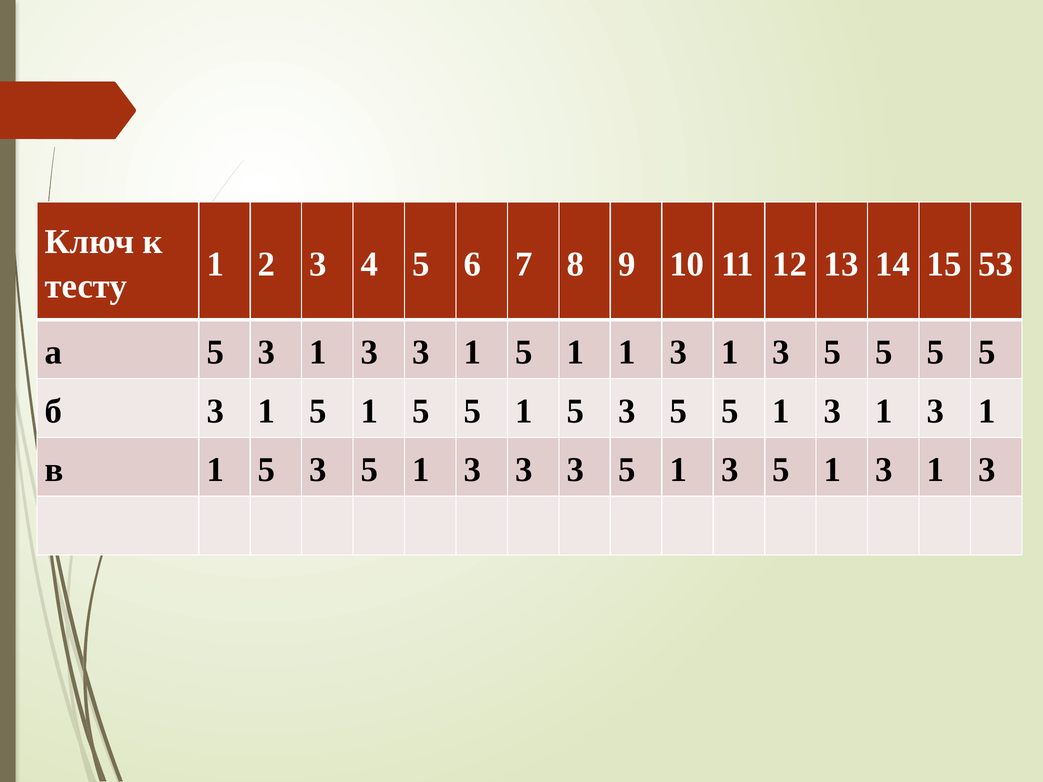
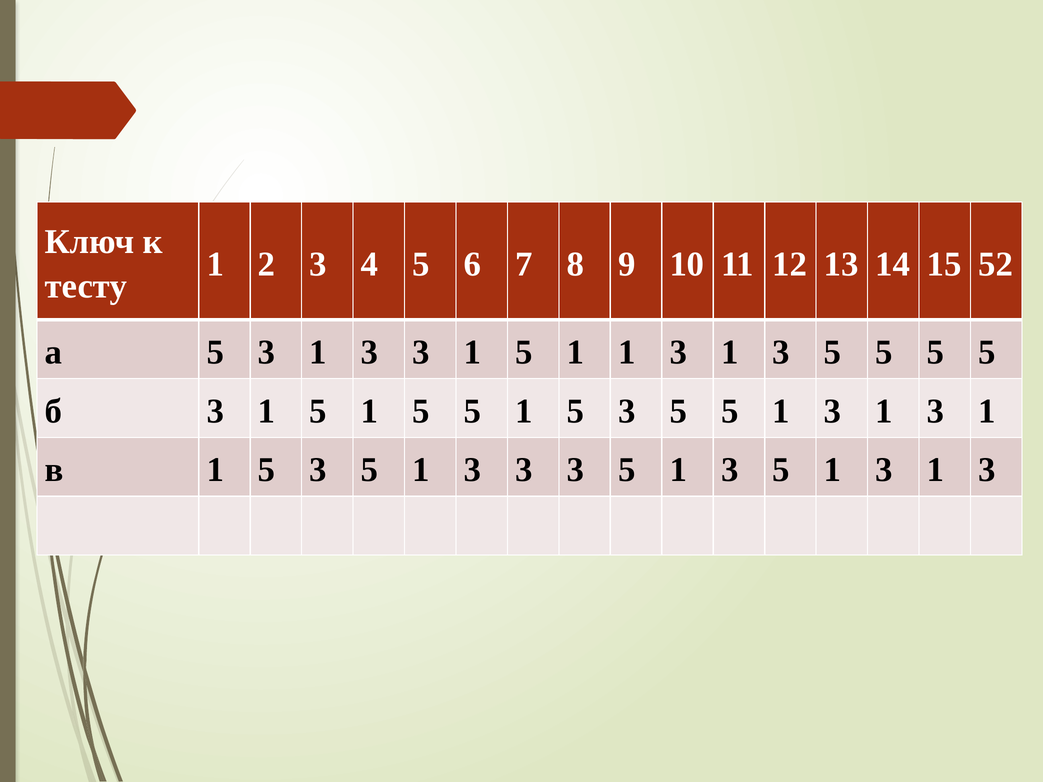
53: 53 -> 52 (996, 264)
